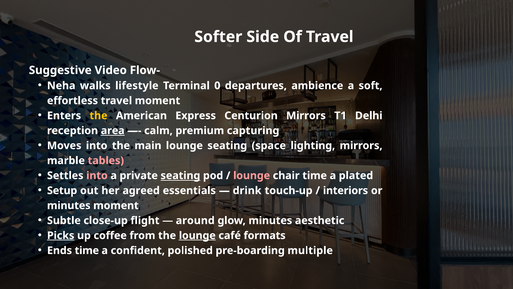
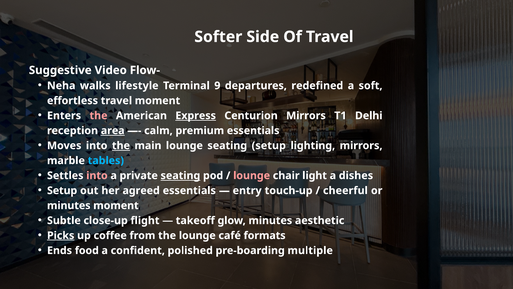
0: 0 -> 9 (217, 86)
ambience: ambience -> redefined (317, 86)
the colour: yellow -> pink (98, 115)
Express underline: none -> present (196, 115)
premium capturing: capturing -> essentials (253, 130)
the underline: none -> present (121, 145)
seating space: space -> setup (269, 145)
tables colour: pink -> light blue (106, 160)
chair time: time -> light (315, 175)
plated: plated -> dishes (356, 175)
drink: drink -> entry (247, 190)
interiors: interiors -> cheerful (345, 190)
around: around -> takeoff (195, 220)
lounge underline: present -> none (197, 235)
Ends time: time -> food (87, 250)
